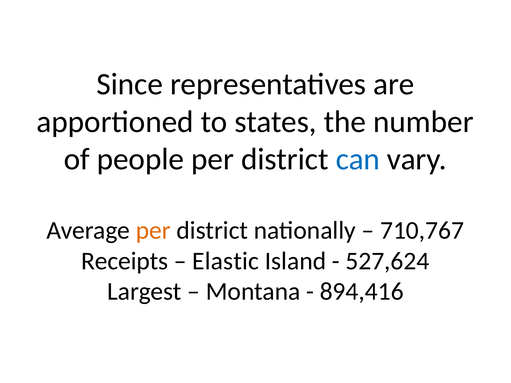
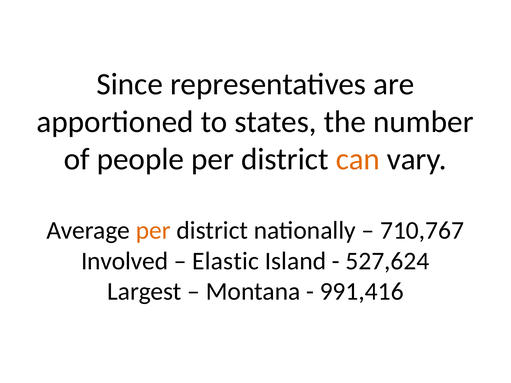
can colour: blue -> orange (358, 159)
Receipts: Receipts -> Involved (125, 261)
894,416: 894,416 -> 991,416 (362, 292)
